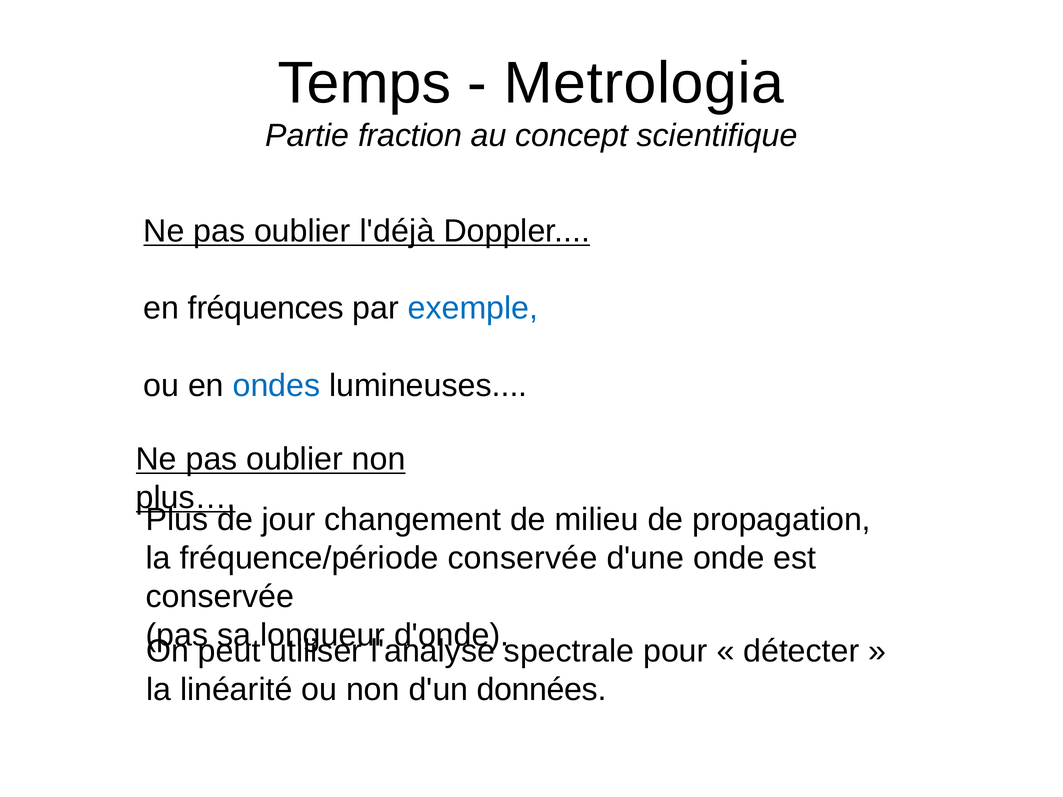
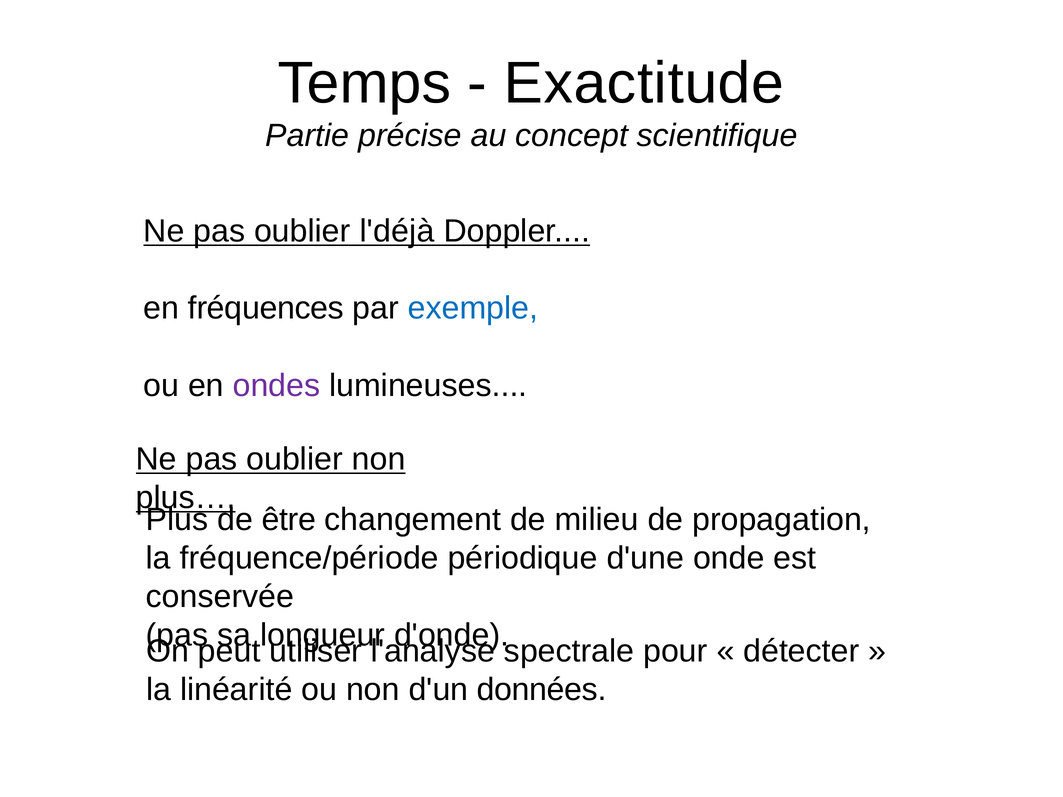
Metrologia: Metrologia -> Exactitude (644, 83)
fraction: fraction -> précise (410, 136)
ondes colour: blue -> purple (277, 386)
jour: jour -> être (289, 520)
fréquence/période conservée: conservée -> périodique (523, 558)
